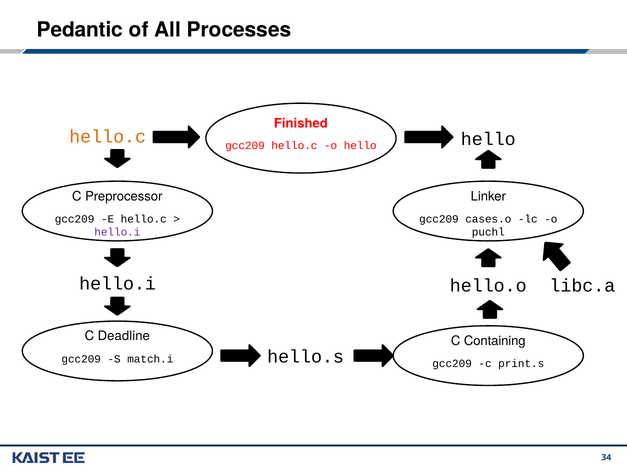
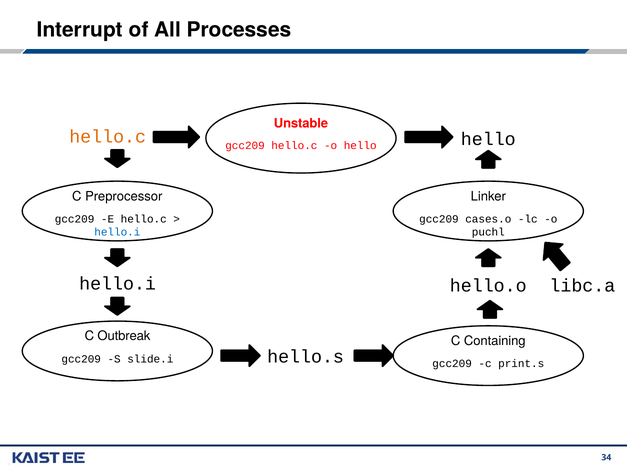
Pedantic: Pedantic -> Interrupt (80, 30)
Finished: Finished -> Unstable (301, 123)
hello.i colour: purple -> blue (117, 232)
Deadline: Deadline -> Outbreak (124, 336)
match.i: match.i -> slide.i (150, 359)
